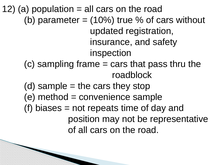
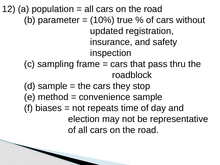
position: position -> election (84, 119)
